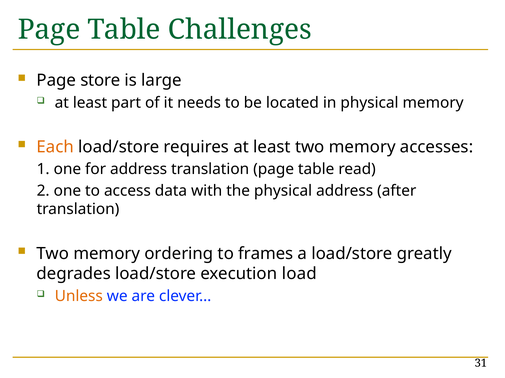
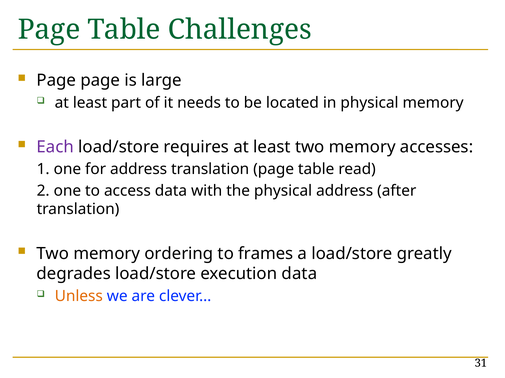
Page store: store -> page (100, 80)
Each colour: orange -> purple (55, 147)
execution load: load -> data (299, 274)
